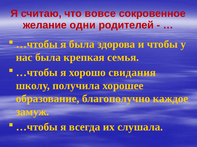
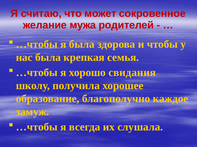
вовсе: вовсе -> может (100, 14)
одни: одни -> мужа (83, 25)
